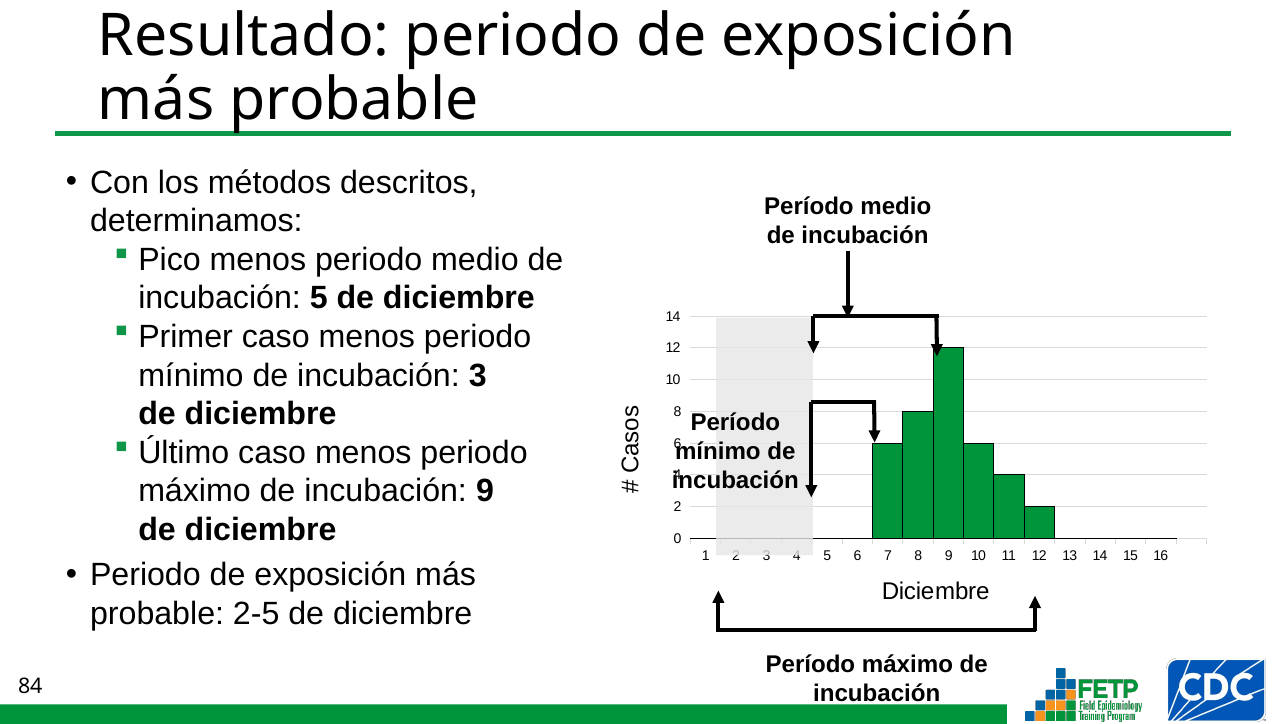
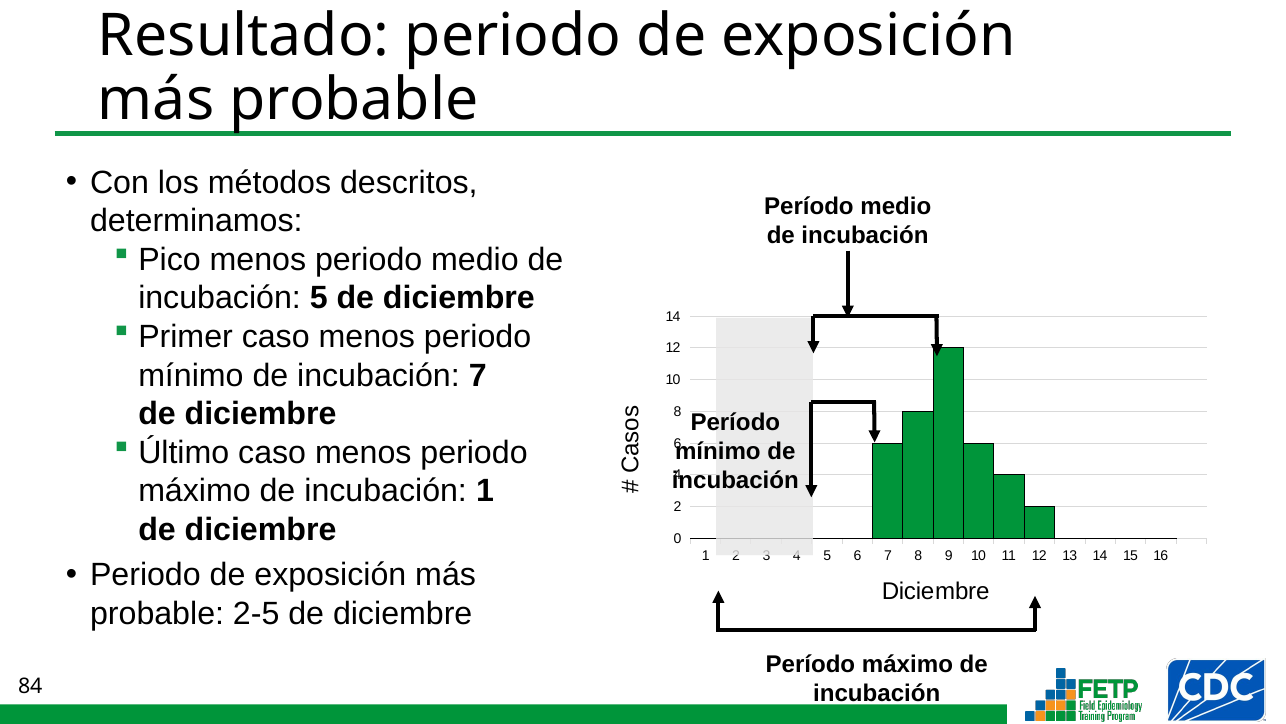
incubación 3: 3 -> 7 (478, 375)
incubación 9: 9 -> 1 (485, 491)
